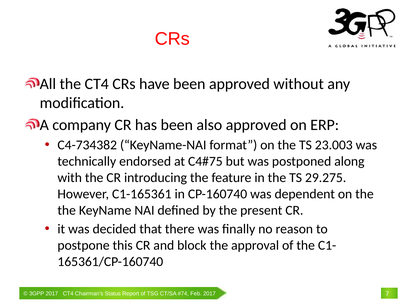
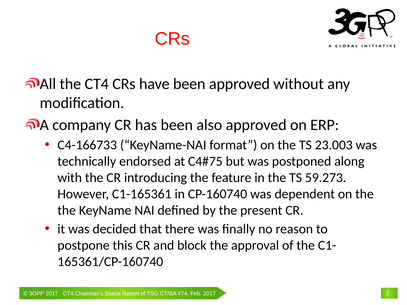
C4-734382: C4-734382 -> C4-166733 (87, 145)
29.275: 29.275 -> 59.273 (326, 178)
